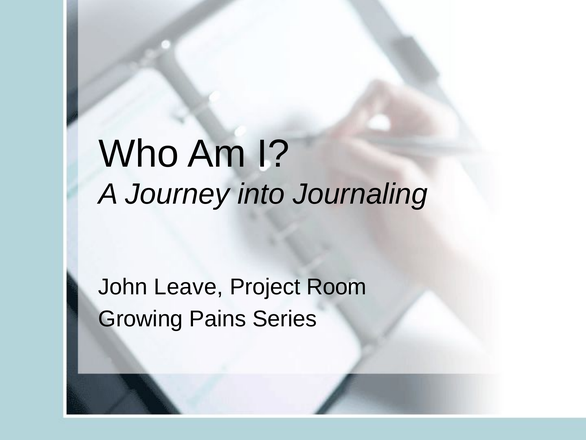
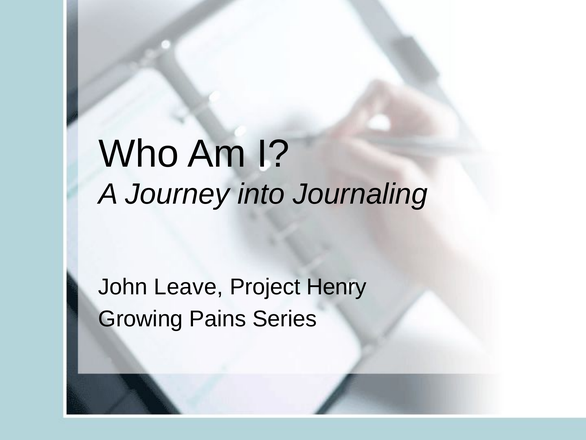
Room: Room -> Henry (337, 287)
